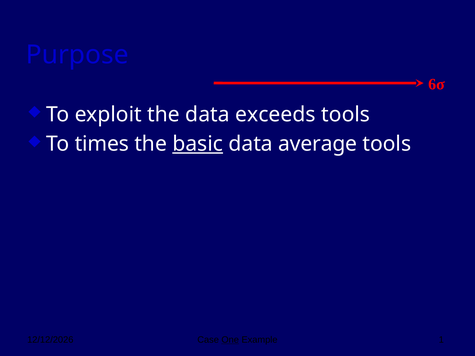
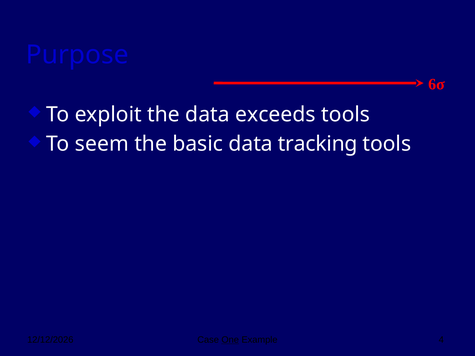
times: times -> seem (102, 144)
basic underline: present -> none (198, 144)
average: average -> tracking (318, 144)
1: 1 -> 4 (441, 340)
